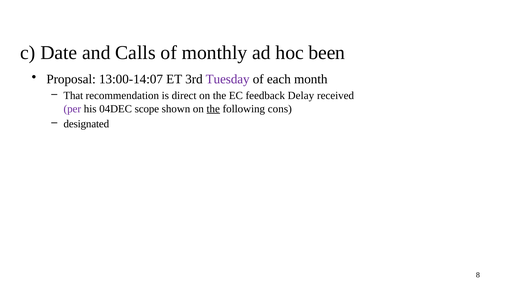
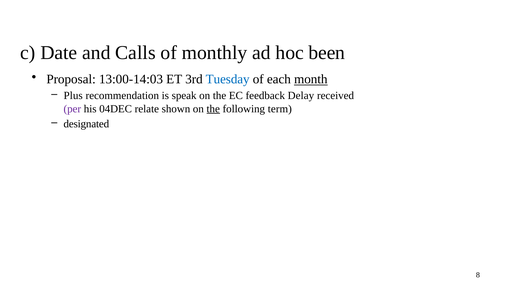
13:00-14:07: 13:00-14:07 -> 13:00-14:03 (131, 79)
Tuesday colour: purple -> blue (228, 79)
month underline: none -> present (311, 79)
That: That -> Plus (73, 96)
direct: direct -> speak (184, 96)
scope: scope -> relate (147, 109)
cons: cons -> term (280, 109)
